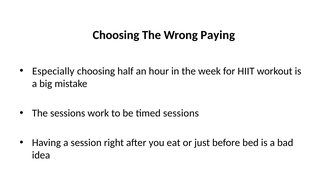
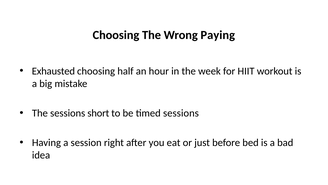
Especially: Especially -> Exhausted (53, 71)
work: work -> short (98, 113)
